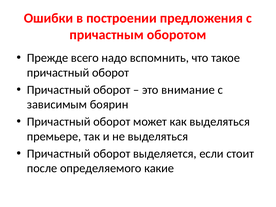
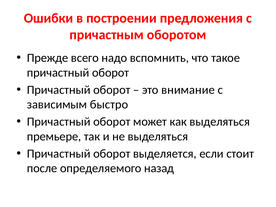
боярин: боярин -> быстро (109, 105)
какие: какие -> назад (159, 168)
